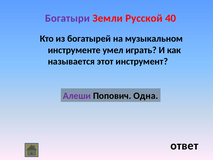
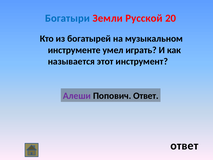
Богатыри colour: purple -> blue (67, 18)
40: 40 -> 20 (171, 18)
Попович Одна: Одна -> Ответ (146, 96)
